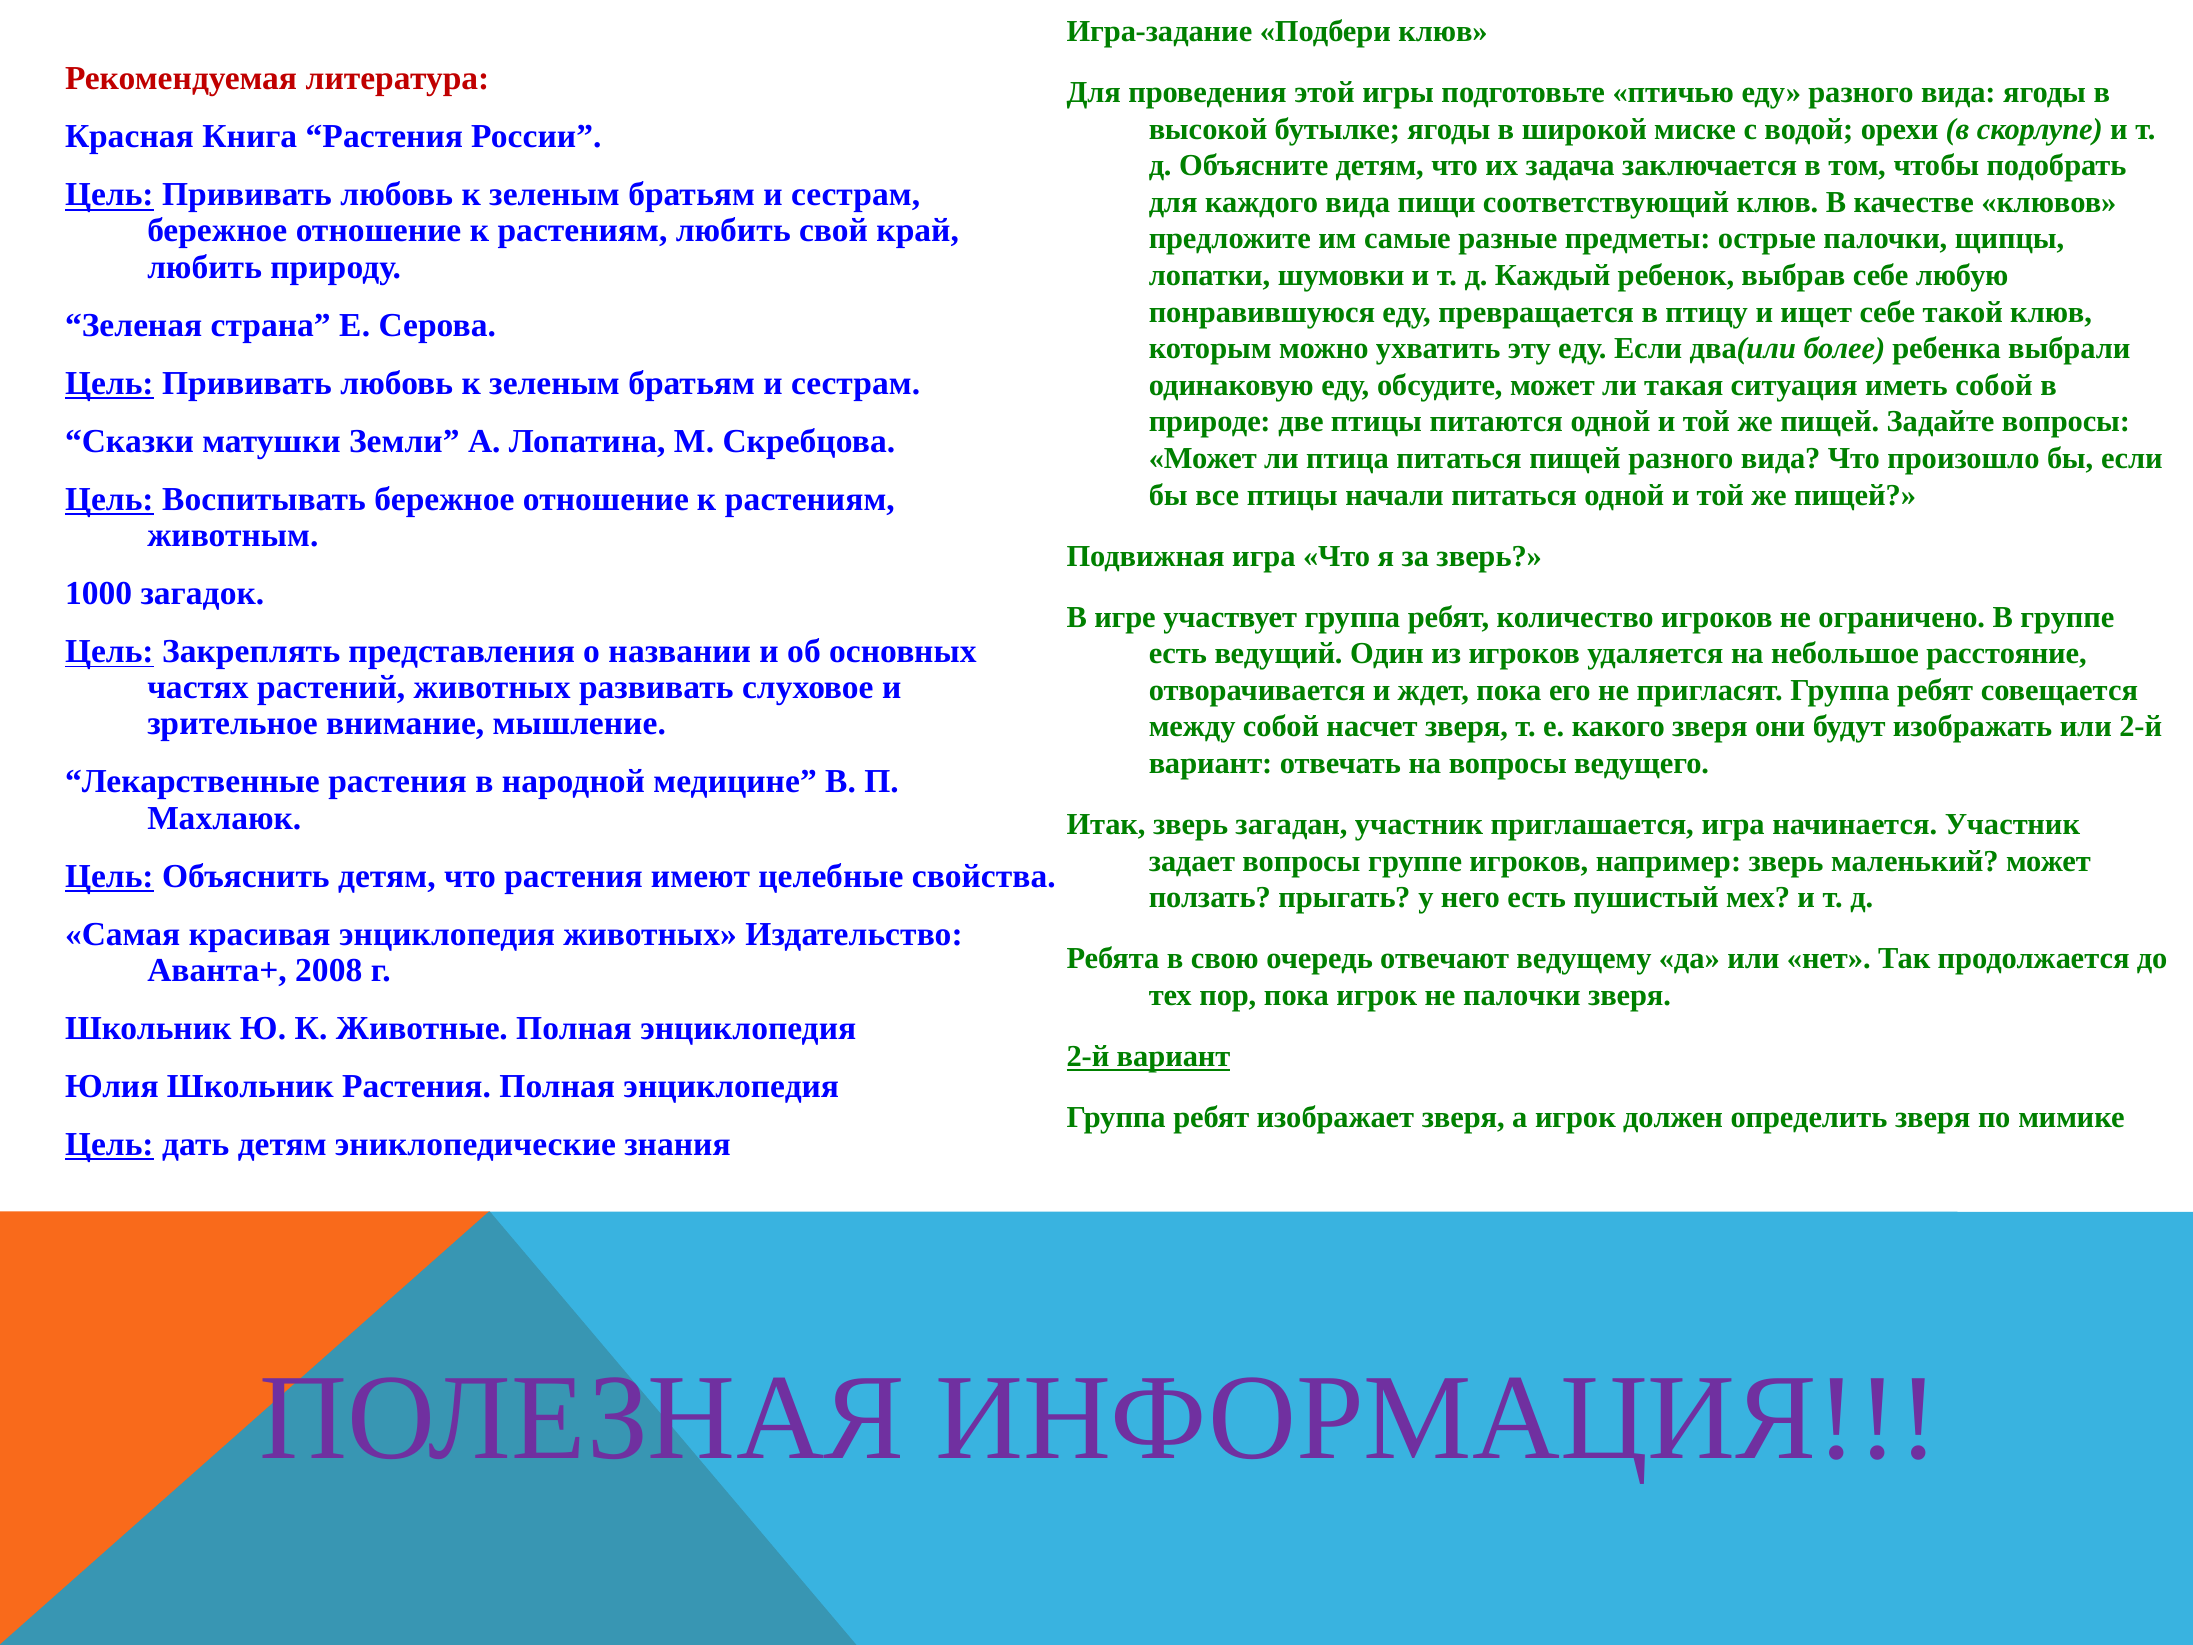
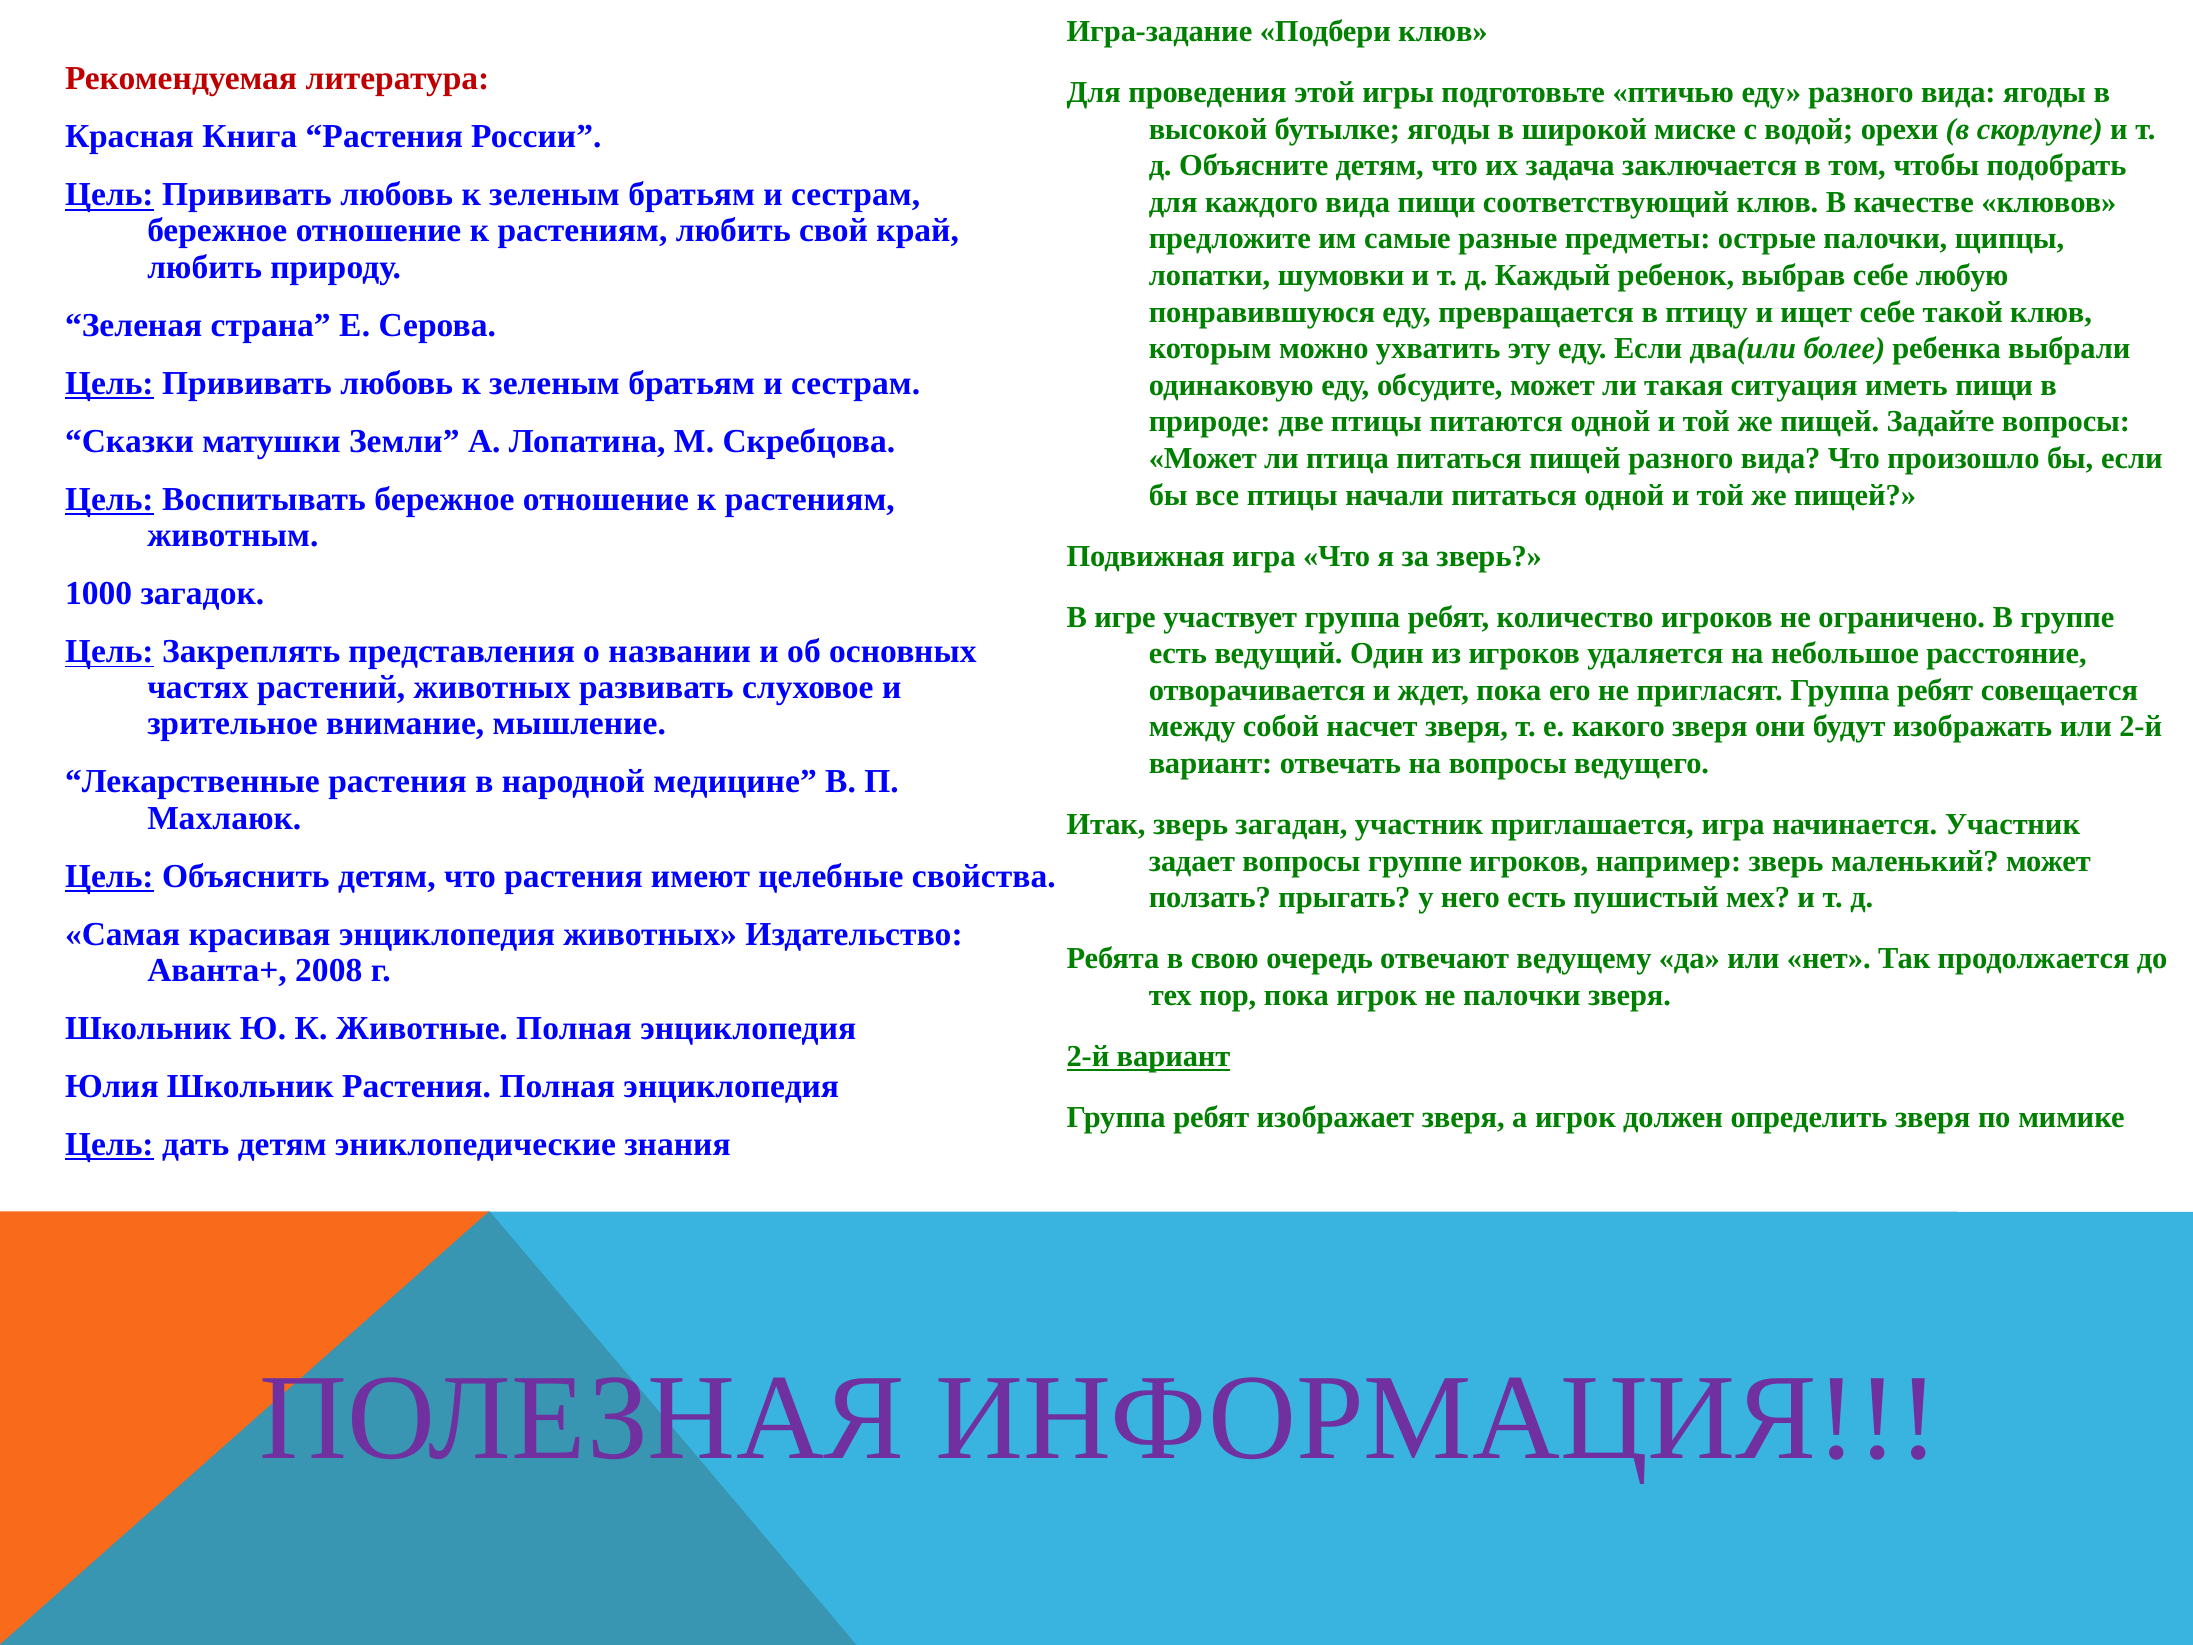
иметь собой: собой -> пищи (1994, 385)
